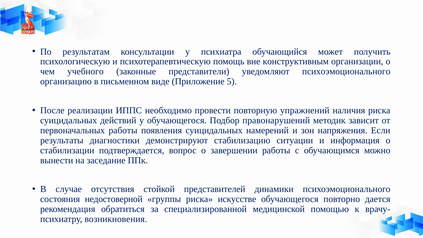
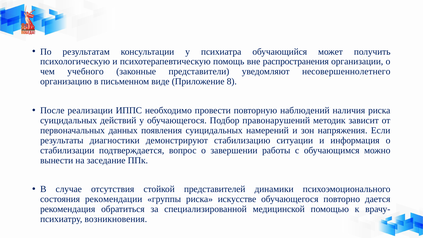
конструктивным: конструктивным -> распространения (296, 62)
уведомляют психоэмоционального: психоэмоционального -> несовершеннолетнего (346, 72)
5: 5 -> 8 (232, 82)
упражнений: упражнений -> наблюдений (305, 110)
первоначальных работы: работы -> данных (123, 130)
недостоверной: недостоверной -> рекомендации (114, 199)
